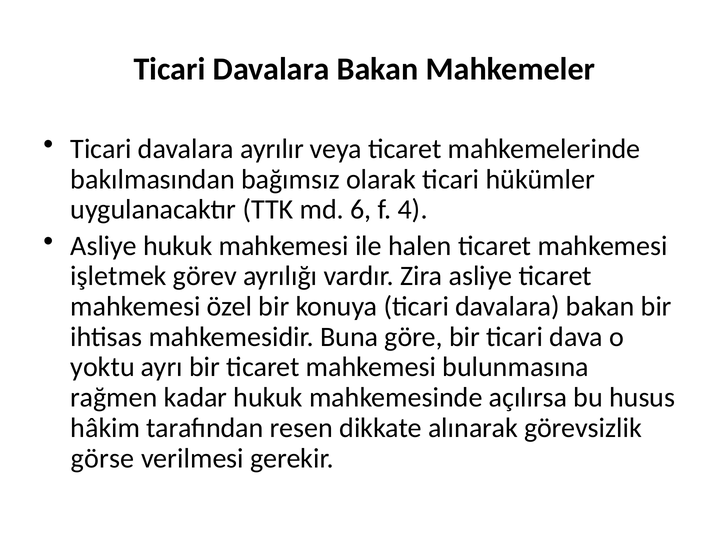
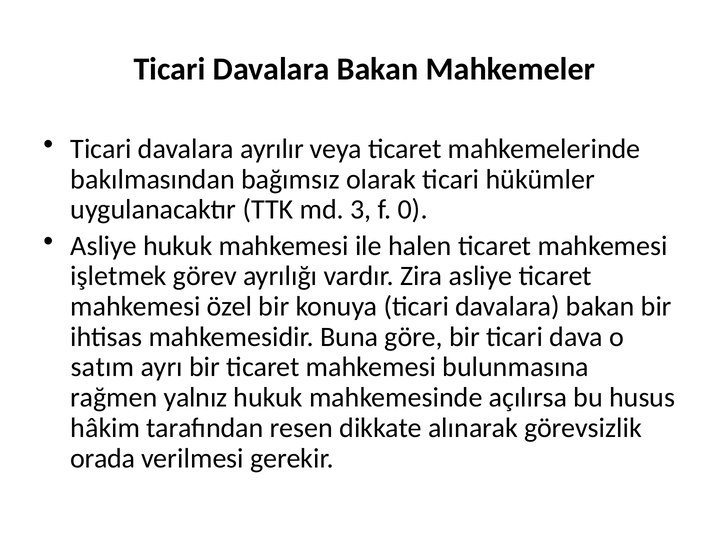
6: 6 -> 3 (361, 209)
4: 4 -> 0 (413, 209)
yoktu: yoktu -> satım (102, 367)
kadar: kadar -> yalnız (195, 397)
görse: görse -> orada (103, 458)
